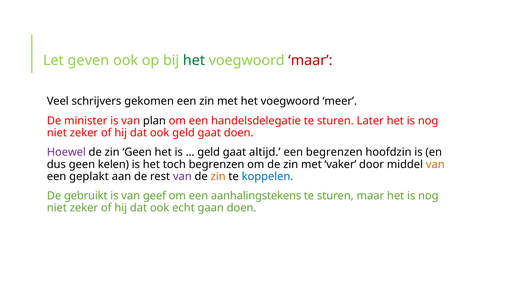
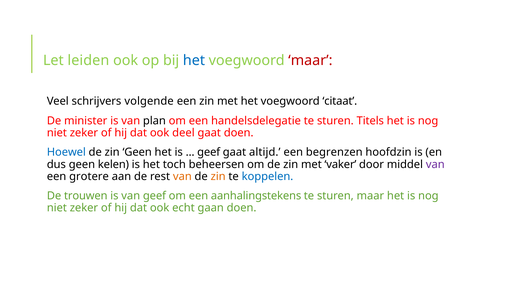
geven: geven -> leiden (88, 60)
het colour: green -> blue (194, 60)
gekomen: gekomen -> volgende (149, 101)
meer: meer -> citaat (340, 101)
Later: Later -> Titels (370, 120)
ook geld: geld -> deel (183, 132)
Hoewel colour: purple -> blue (66, 152)
geld: geld -> geef (209, 152)
toch begrenzen: begrenzen -> beheersen (216, 164)
van colour: orange -> purple (435, 164)
geplakt: geplakt -> grotere (89, 176)
van colour: purple -> orange (182, 176)
gebruikt: gebruikt -> trouwen (86, 195)
